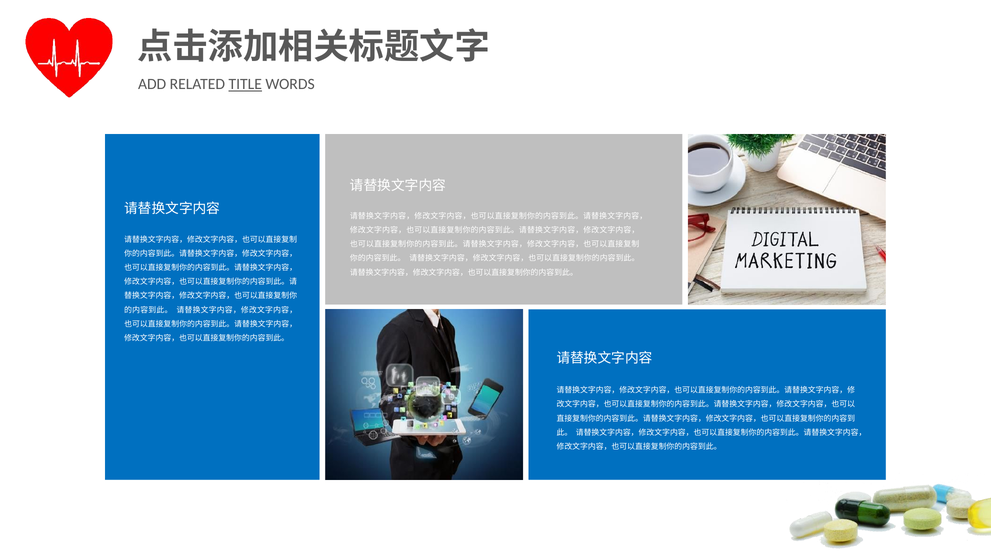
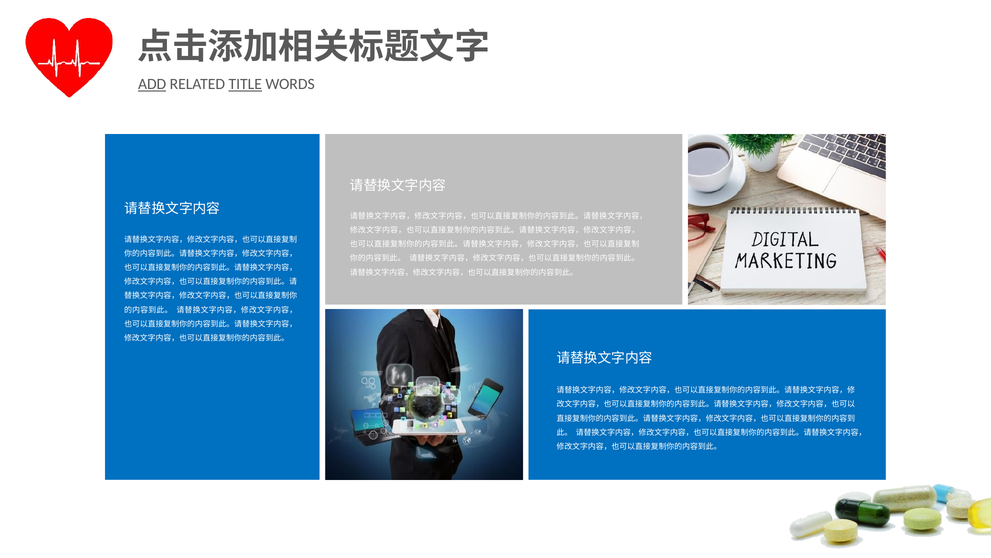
ADD underline: none -> present (152, 84)
